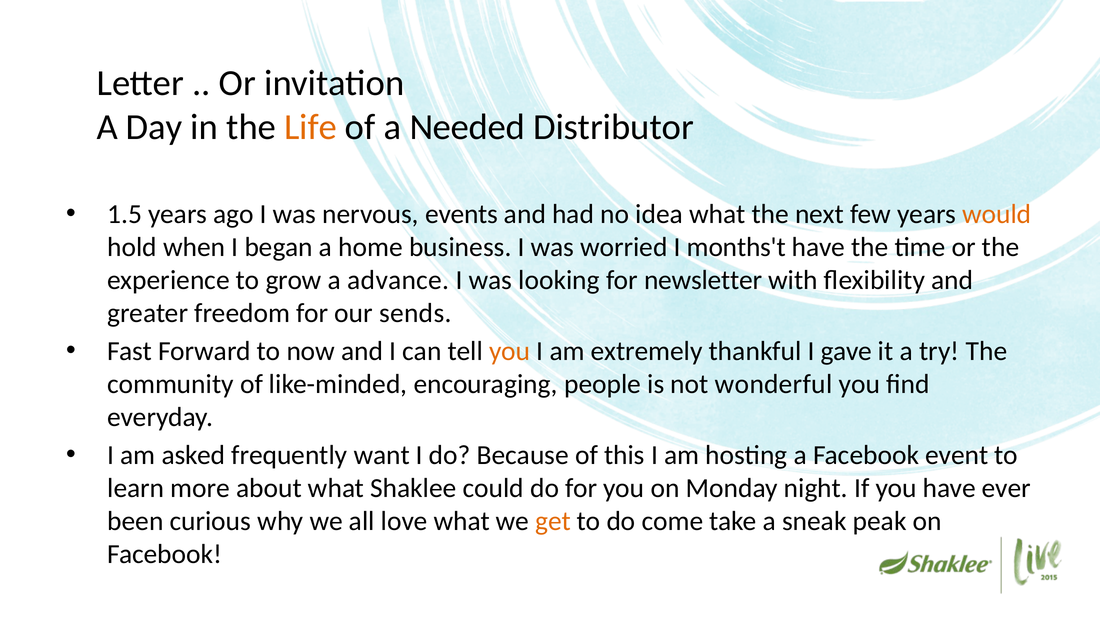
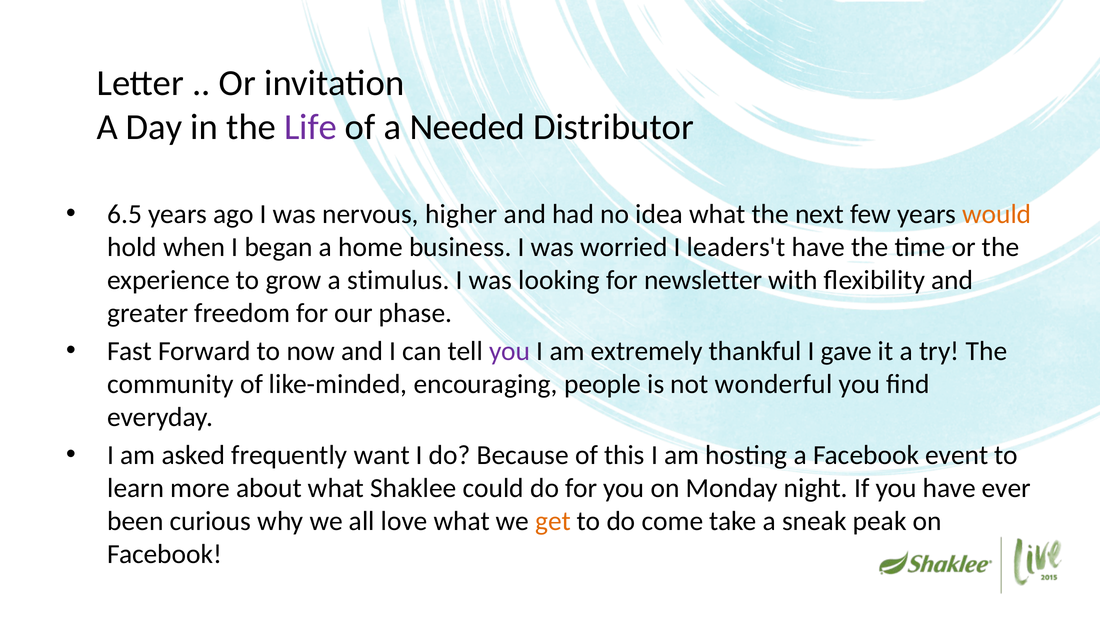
Life colour: orange -> purple (310, 127)
1.5: 1.5 -> 6.5 (125, 214)
events: events -> higher (461, 214)
months't: months't -> leaders't (736, 247)
advance: advance -> stimulus (398, 280)
sends: sends -> phase (416, 313)
you colour: orange -> purple (510, 351)
